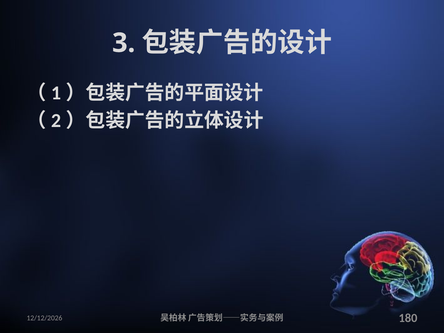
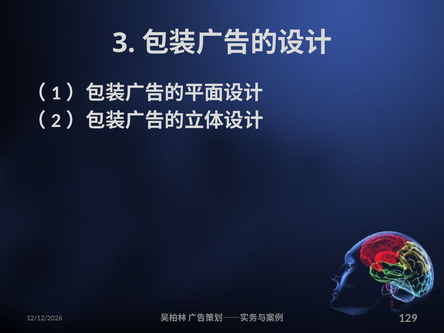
180: 180 -> 129 (408, 318)
